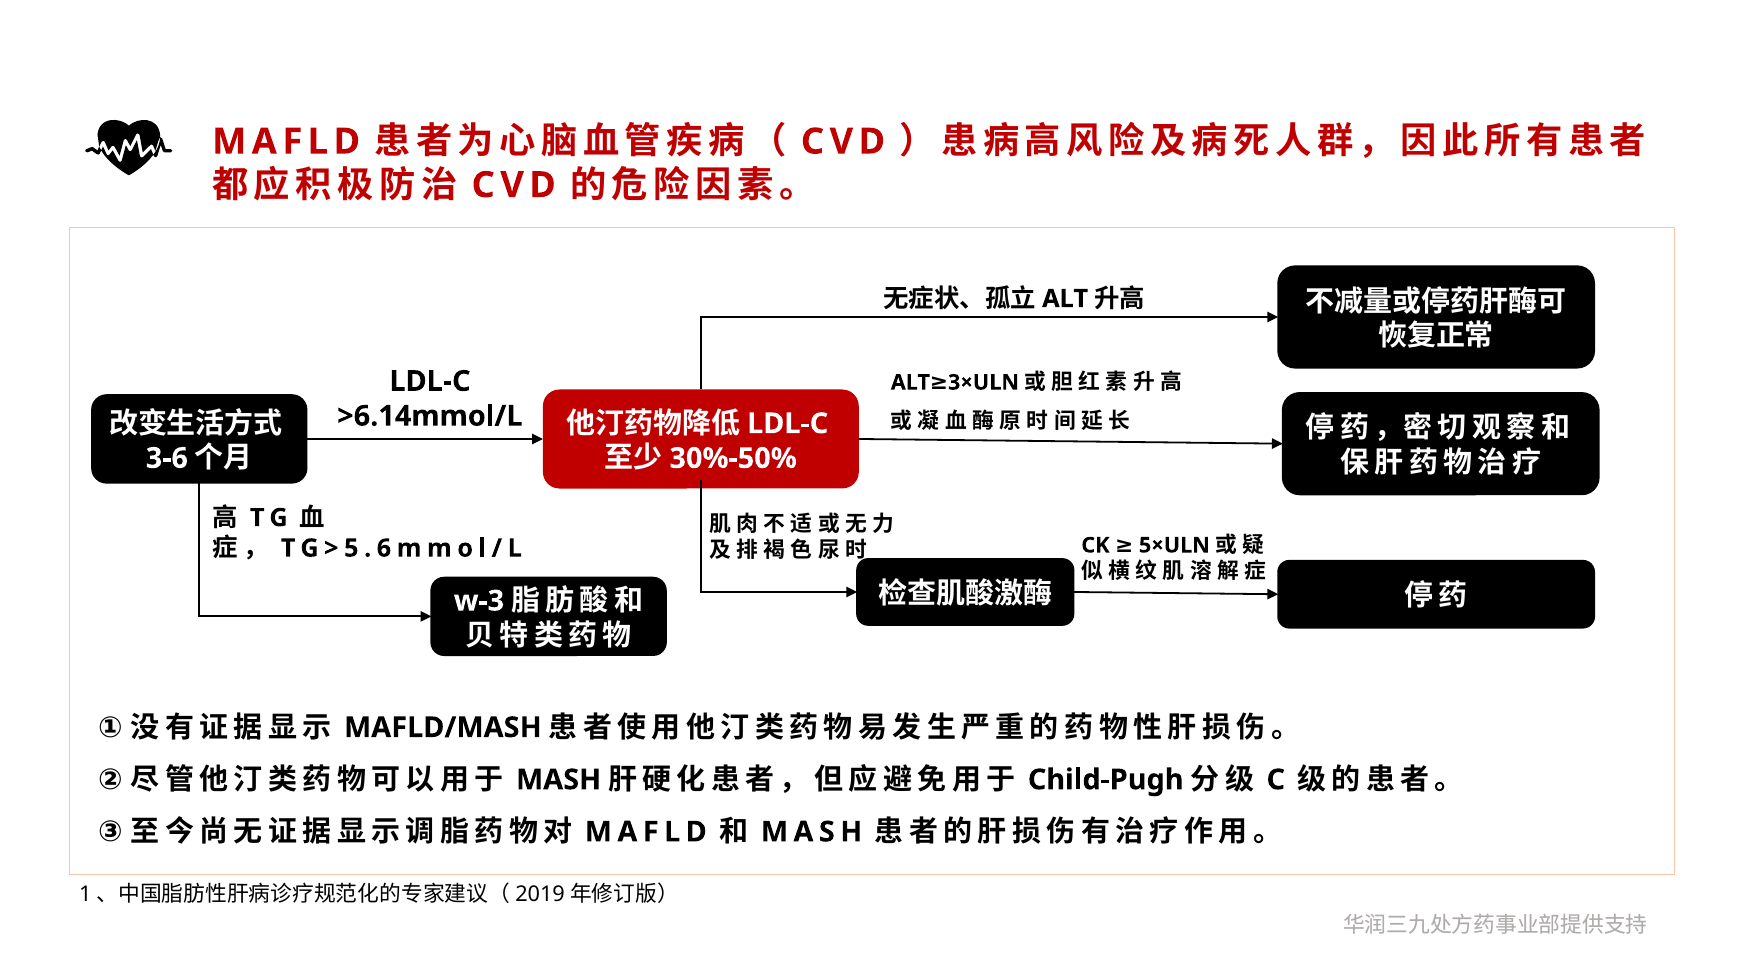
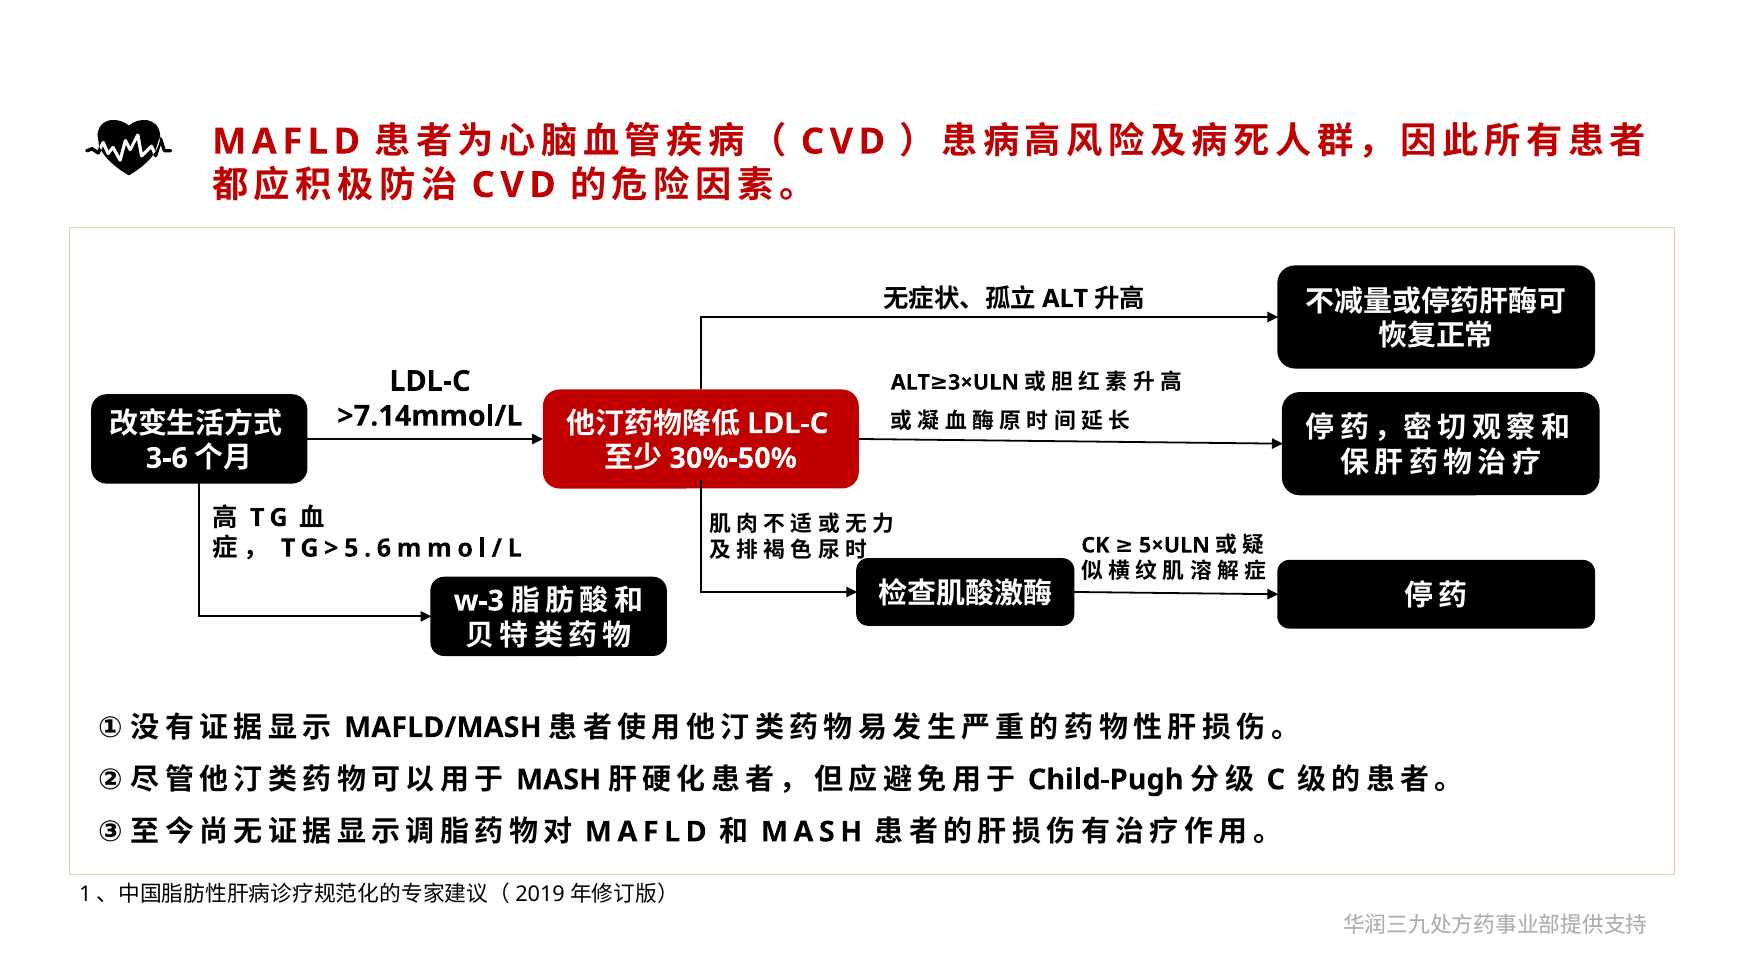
>6.14mmol/L: >6.14mmol/L -> >7.14mmol/L (430, 416)
